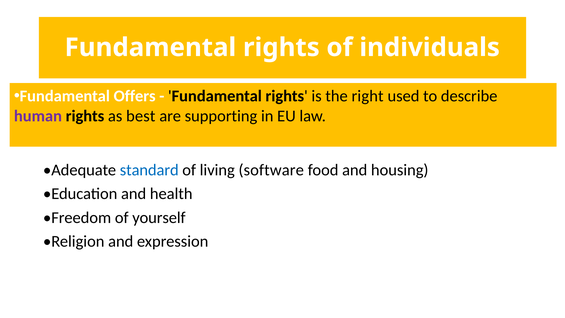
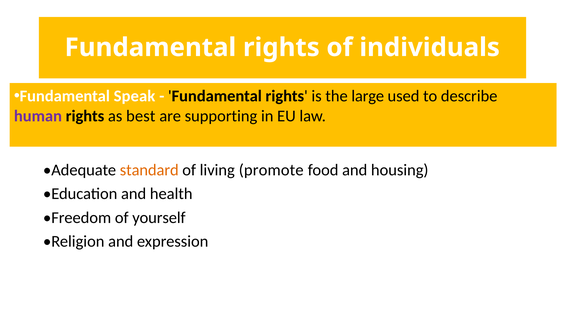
Offers: Offers -> Speak (135, 96)
right: right -> large (368, 96)
standard colour: blue -> orange (149, 170)
software: software -> promote (271, 170)
